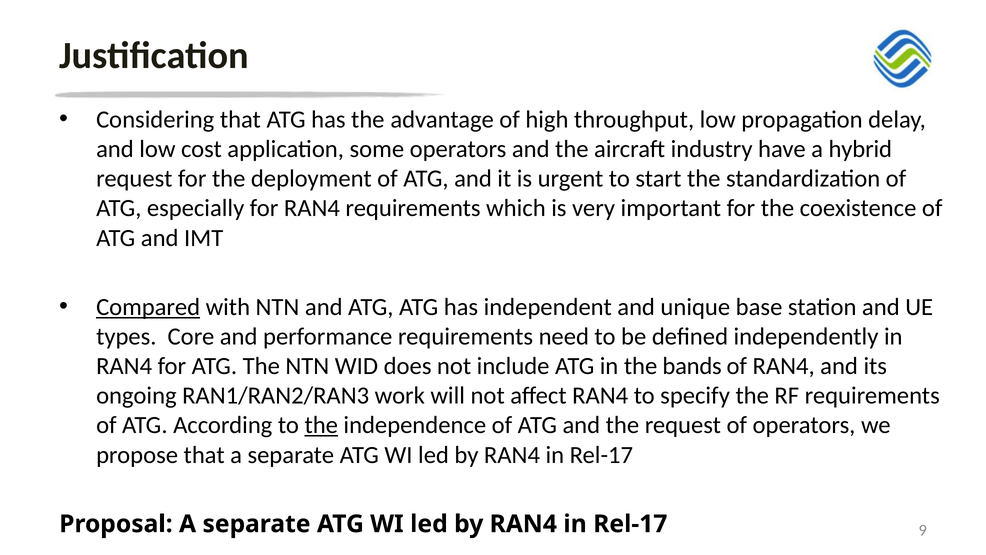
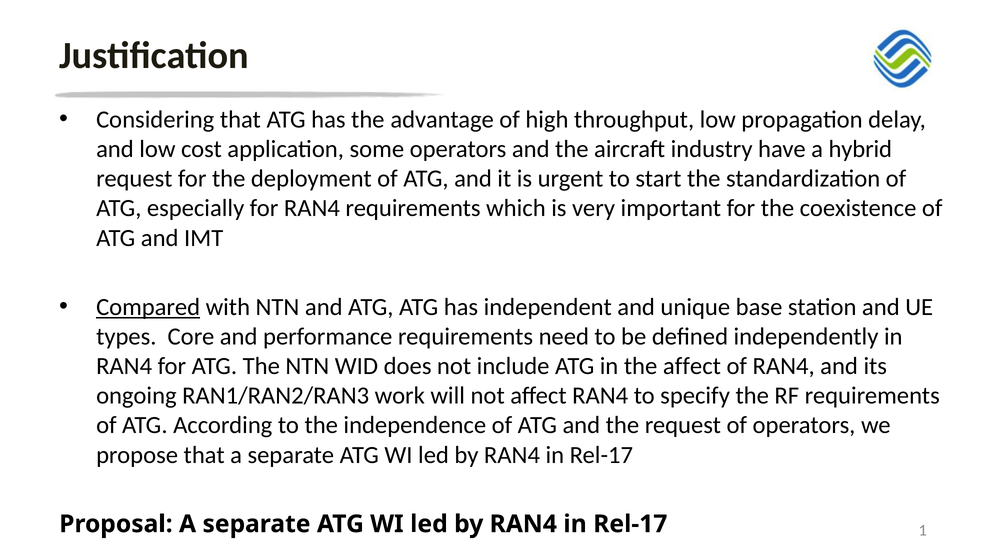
the bands: bands -> affect (692, 366)
the underline: present -> none (321, 425)
9: 9 -> 1 (923, 530)
